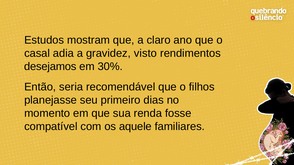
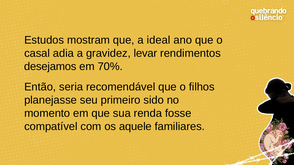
claro: claro -> ideal (159, 40)
visto: visto -> levar (145, 53)
30%: 30% -> 70% (110, 67)
dias: dias -> sido (154, 100)
